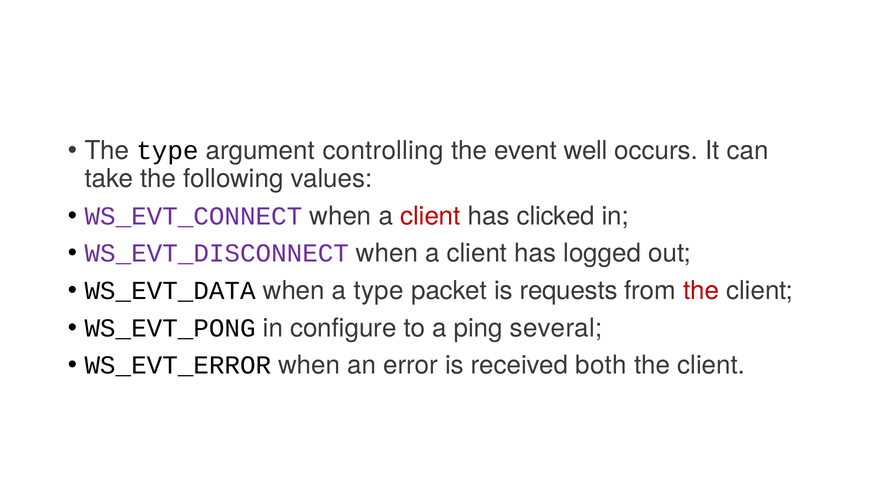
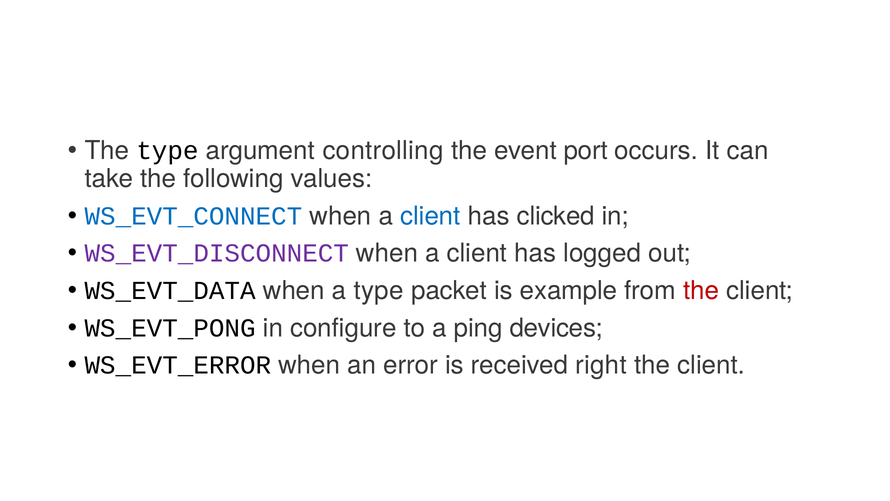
well: well -> port (586, 150)
WS_EVT_CONNECT colour: purple -> blue (193, 216)
client colour: red -> blue (430, 216)
requests: requests -> example (569, 290)
several: several -> devices (556, 328)
both: both -> right (601, 365)
